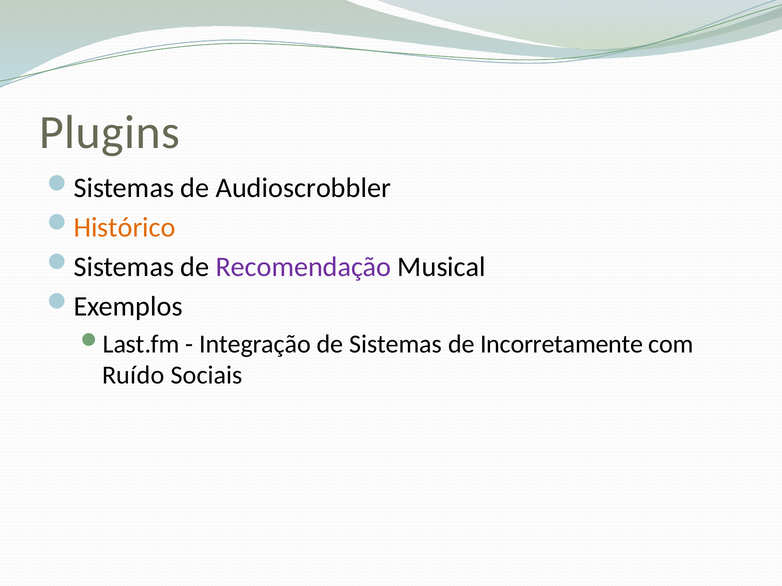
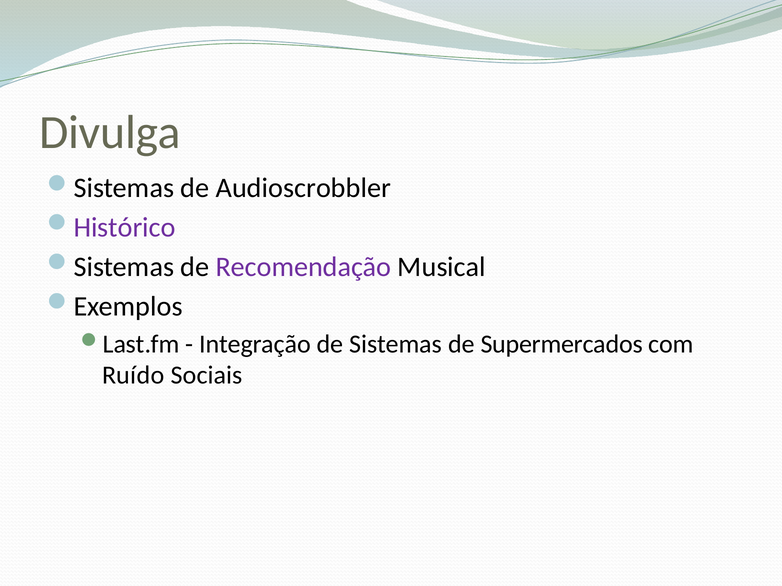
Plugins: Plugins -> Divulga (110, 133)
Histórico colour: orange -> purple (125, 228)
Incorretamente: Incorretamente -> Supermercados (562, 344)
